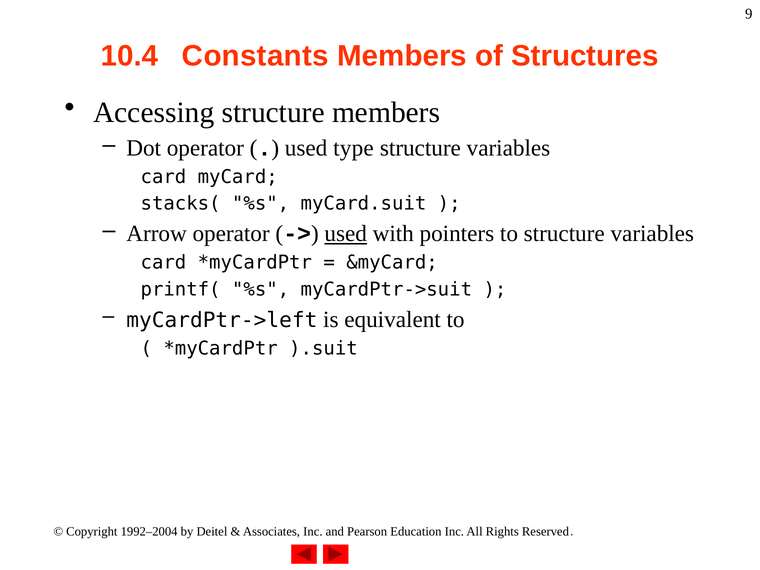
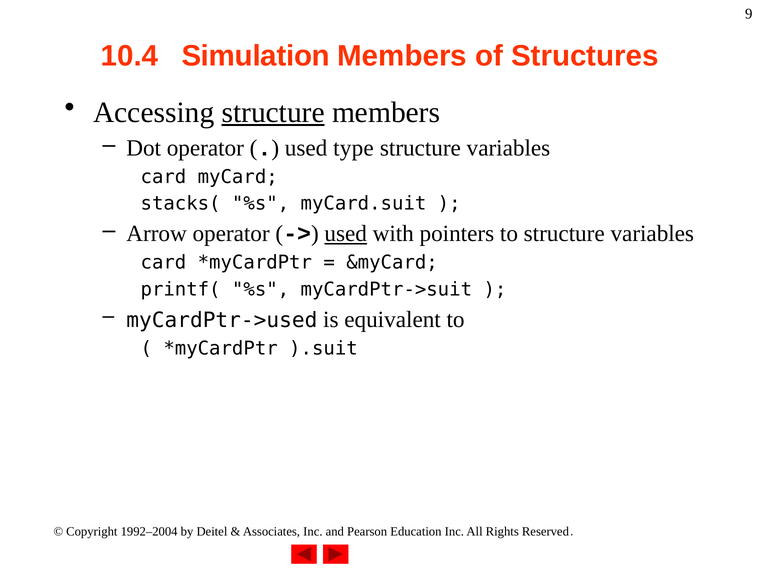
Constants: Constants -> Simulation (256, 56)
structure underline: none -> present (273, 112)
myCardPtr->left: myCardPtr->left -> myCardPtr->used (222, 320)
